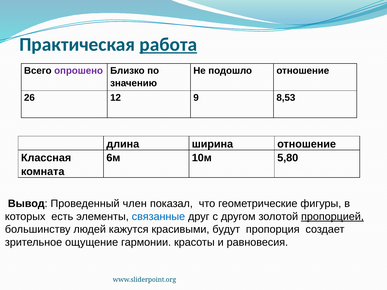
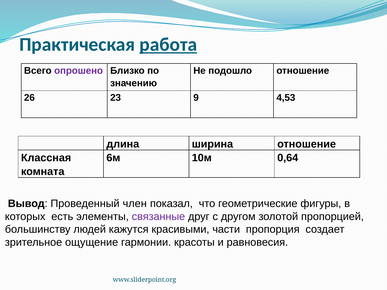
12: 12 -> 23 (116, 98)
8,53: 8,53 -> 4,53 (286, 98)
5,80: 5,80 -> 0,64 (288, 158)
связанные colour: blue -> purple (158, 217)
пропорцией underline: present -> none (332, 217)
будут: будут -> части (226, 230)
